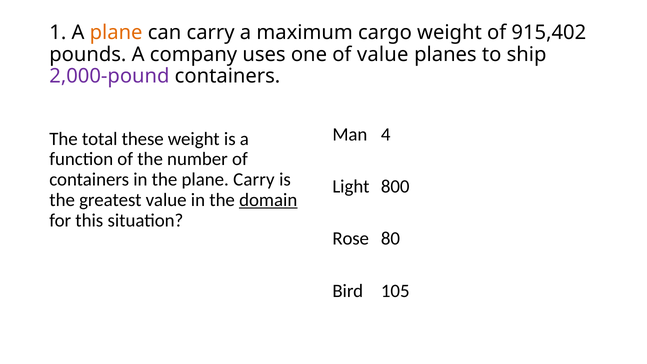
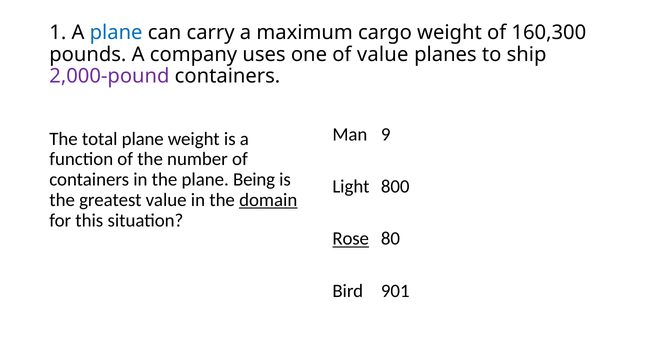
plane colour: orange -> blue (116, 33)
915,402: 915,402 -> 160,300 (549, 33)
4: 4 -> 9 (386, 135)
total these: these -> plane (143, 139)
plane Carry: Carry -> Being (254, 180)
Rose underline: none -> present (351, 239)
105: 105 -> 901 (395, 291)
